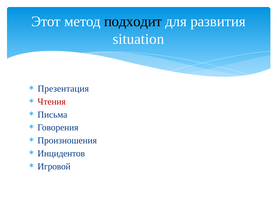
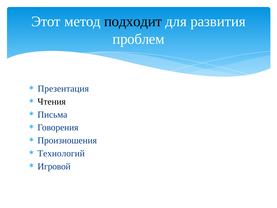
situation: situation -> проблем (139, 39)
Чтения colour: red -> black (52, 102)
Инцидентов: Инцидентов -> Технологий (61, 153)
